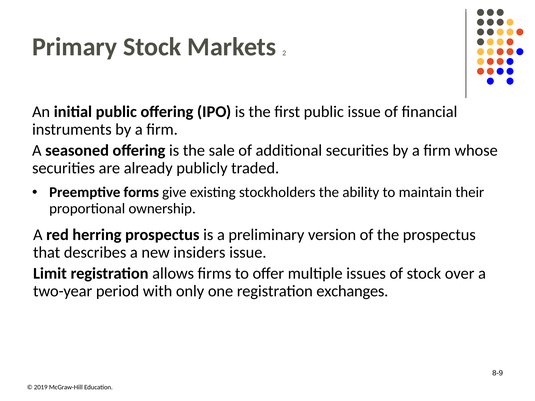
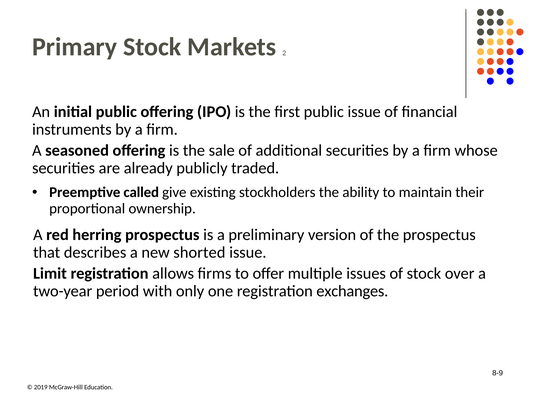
forms: forms -> called (141, 193)
insiders: insiders -> shorted (199, 253)
